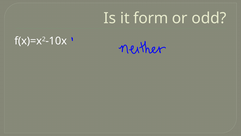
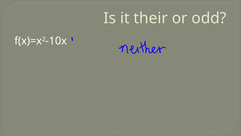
form: form -> their (151, 18)
